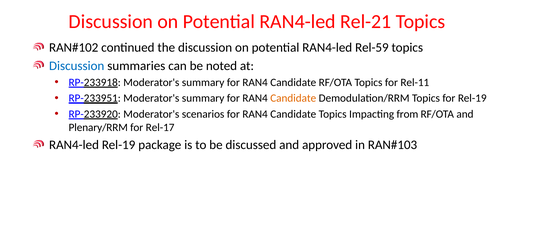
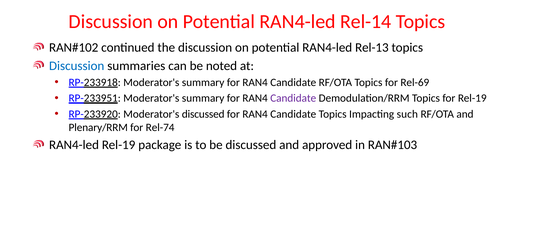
Rel-21: Rel-21 -> Rel-14 (366, 22)
Rel-59: Rel-59 -> Rel-13 (372, 48)
Rel-11: Rel-11 -> Rel-69 (415, 83)
Candidate colour: orange -> purple (293, 98)
Moderator's scenarios: scenarios -> discussed (203, 114)
from: from -> such (407, 114)
Rel-17: Rel-17 -> Rel-74 (160, 128)
